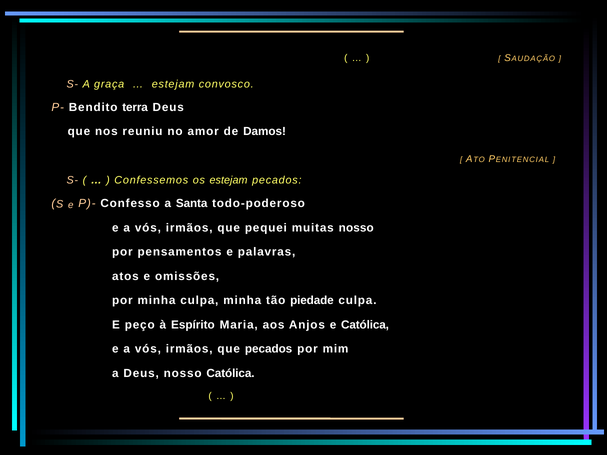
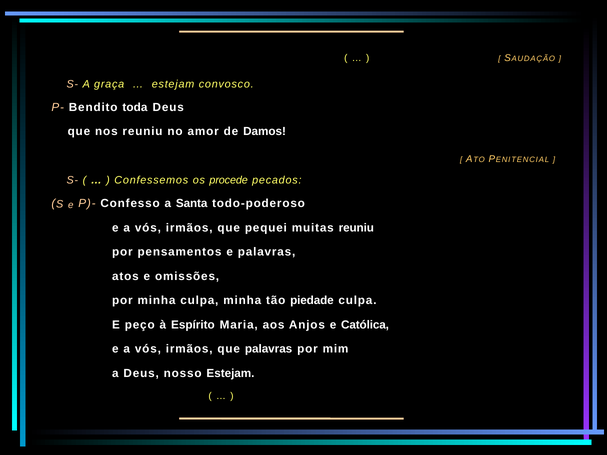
terra: terra -> toda (135, 107)
os estejam: estejam -> procede (229, 180)
muitas nosso: nosso -> reuniu (356, 228)
que pecados: pecados -> palavras (269, 349)
nosso Católica: Católica -> Estejam (230, 374)
